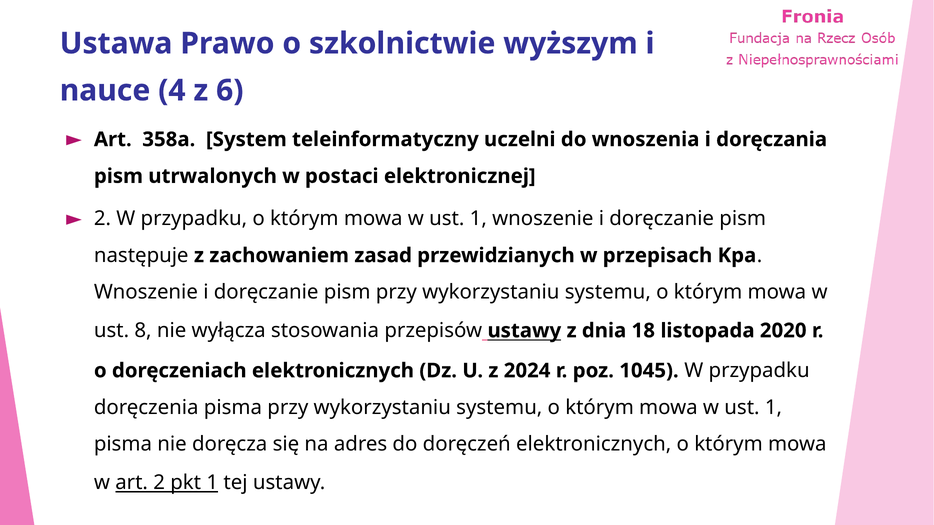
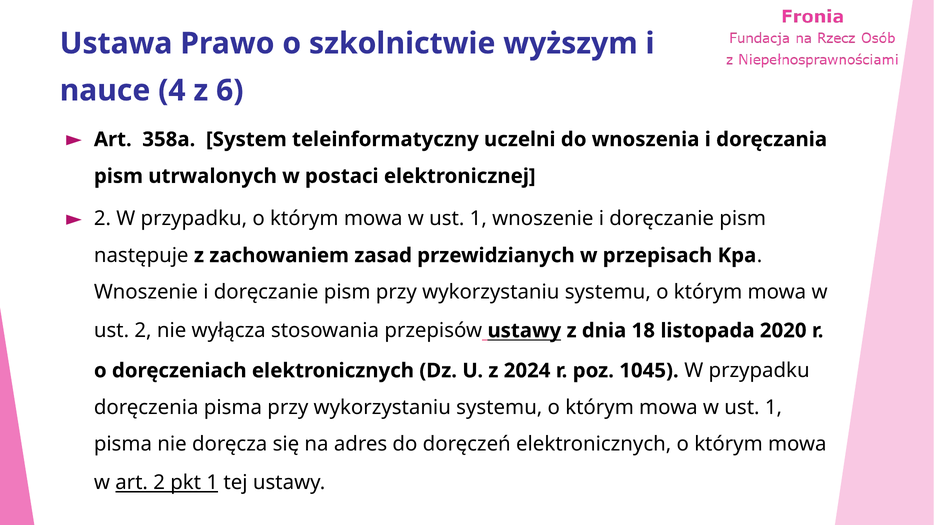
ust 8: 8 -> 2 (143, 331)
